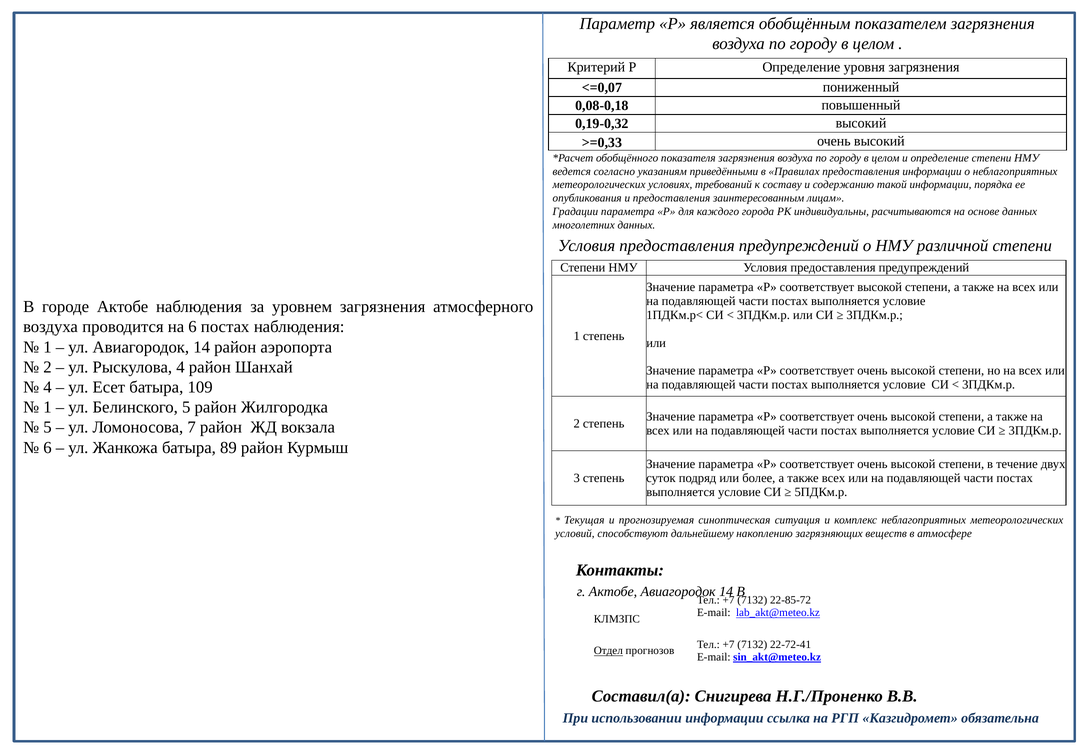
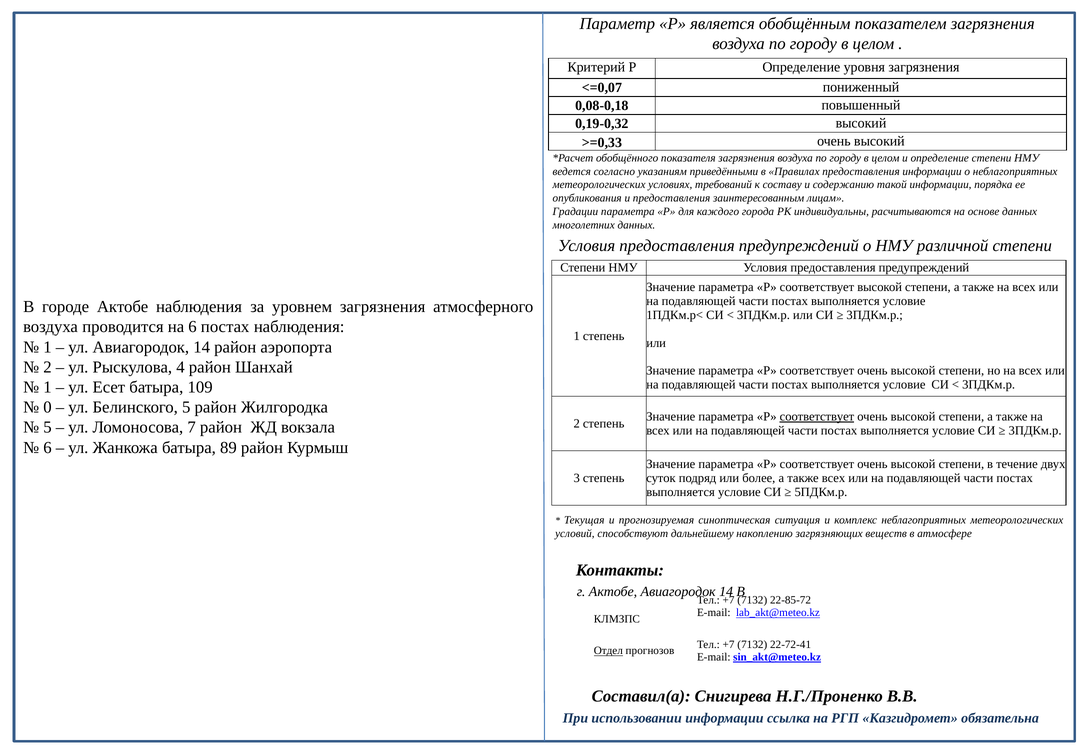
4: 4 -> 1 (47, 387)
1: 1 -> 0 (47, 407)
соответствует underline: none -> present (817, 417)
